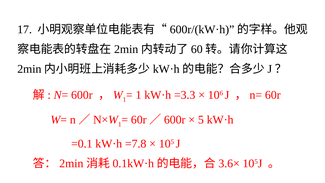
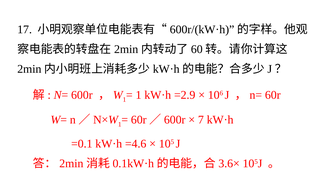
=3.3: =3.3 -> =2.9 (185, 95)
5: 5 -> 7 (201, 120)
=7.8: =7.8 -> =4.6 (136, 144)
